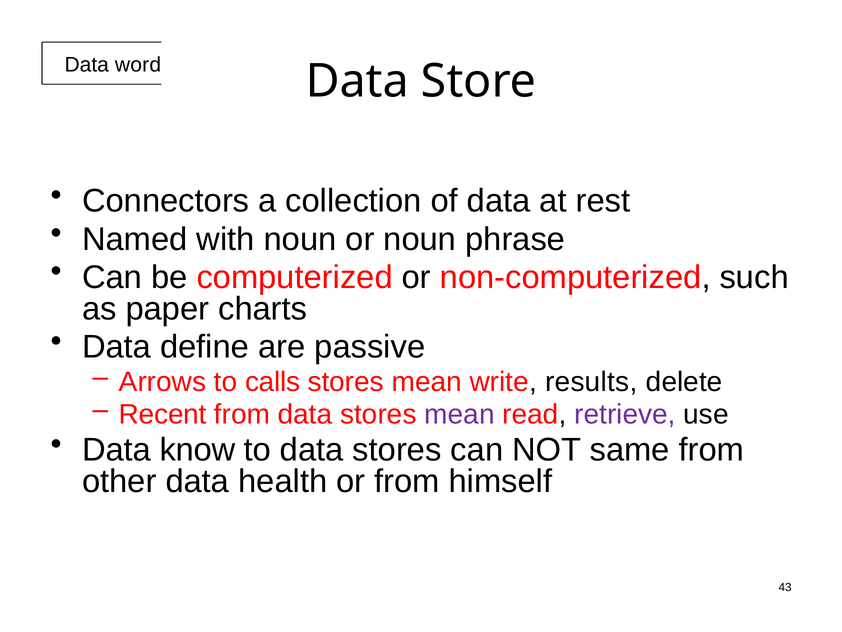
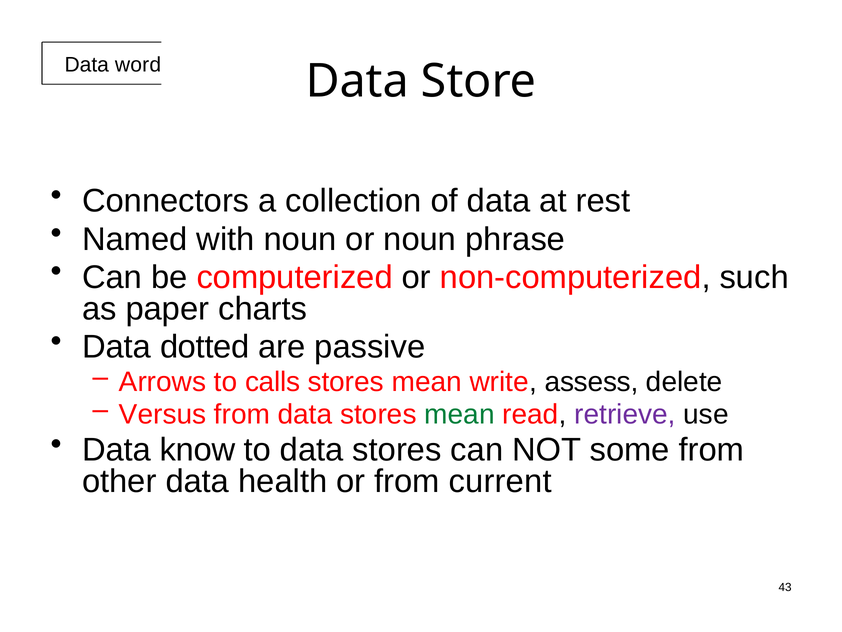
define: define -> dotted (205, 347)
results: results -> assess (592, 382)
Recent: Recent -> Versus (163, 414)
mean colour: purple -> green (460, 414)
same: same -> some (630, 450)
himself: himself -> current (500, 481)
